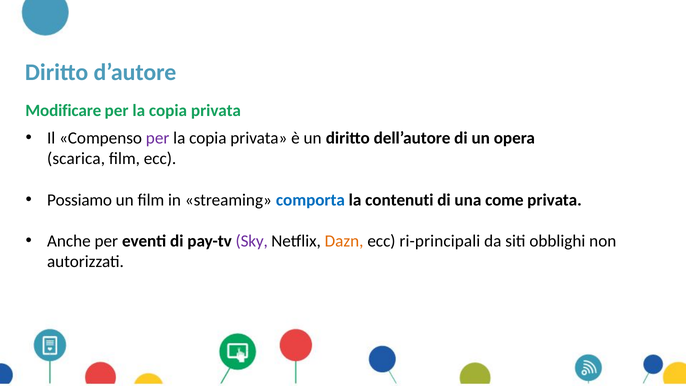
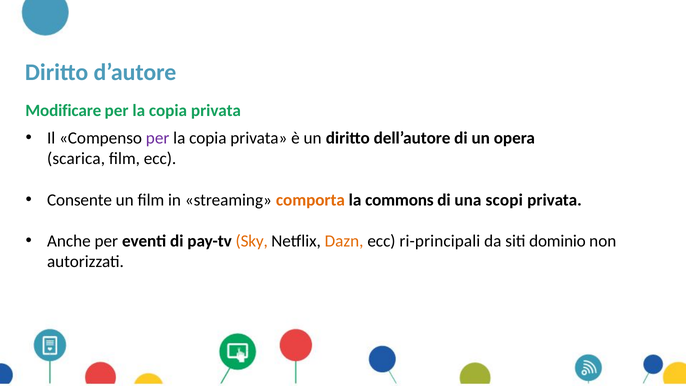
Possiamo: Possiamo -> Consente (79, 200)
comporta colour: blue -> orange (310, 200)
contenuti: contenuti -> commons (399, 200)
come: come -> scopi (504, 200)
Sky colour: purple -> orange (252, 241)
obblighi: obblighi -> dominio (557, 241)
